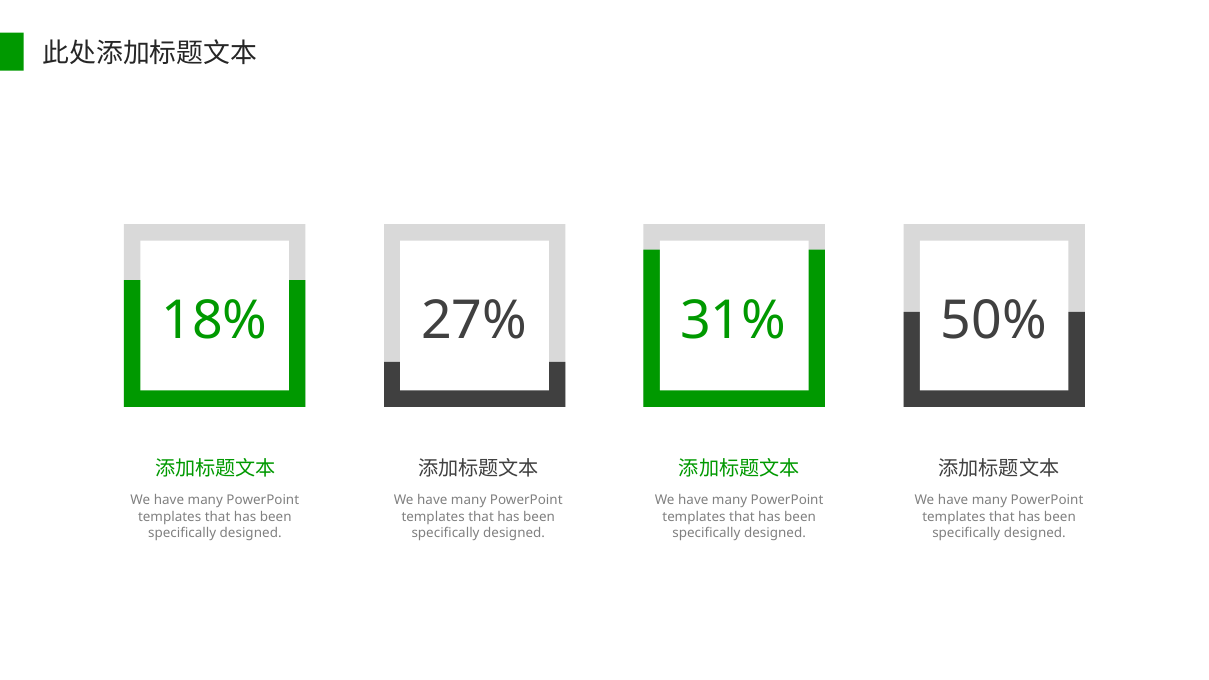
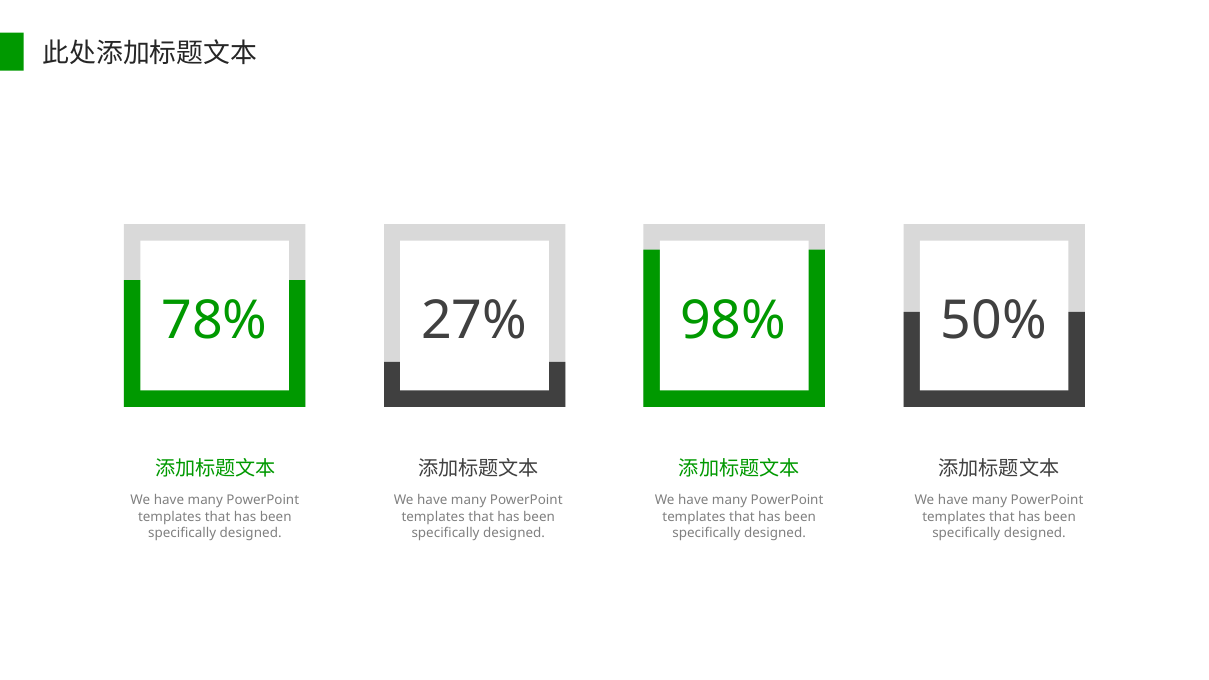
18%: 18% -> 78% (214, 320)
31%: 31% -> 98% (733, 320)
